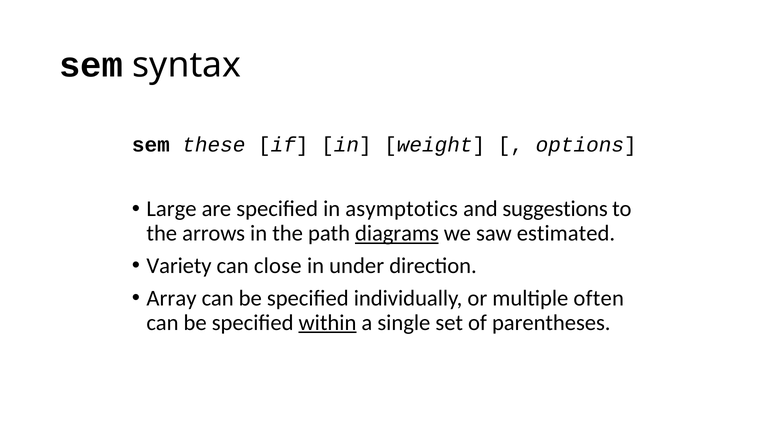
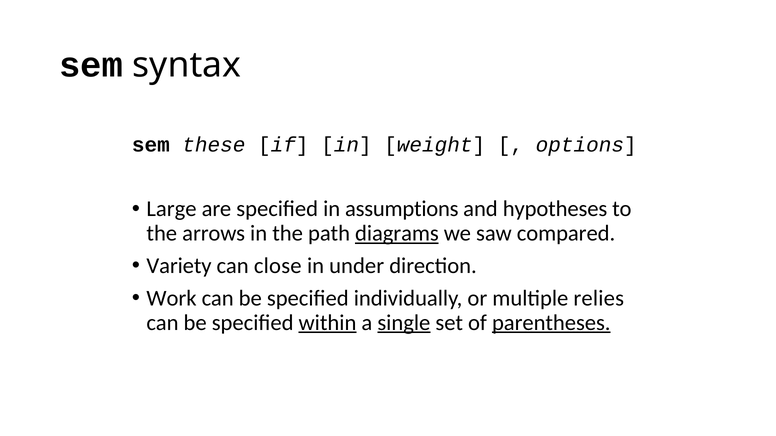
asymptotics: asymptotics -> assumptions (402, 209)
suggestions: suggestions -> hypotheses (555, 209)
estimated: estimated -> compared (566, 234)
Array: Array -> Work (172, 299)
often: often -> relies (599, 299)
single underline: none -> present (404, 323)
parentheses underline: none -> present (551, 323)
